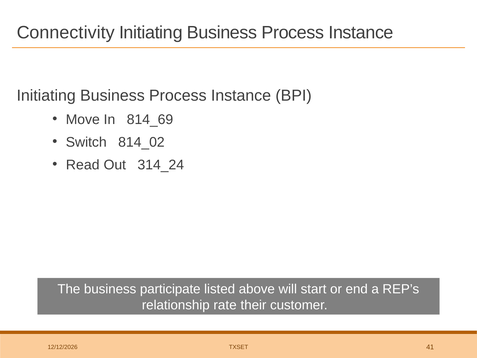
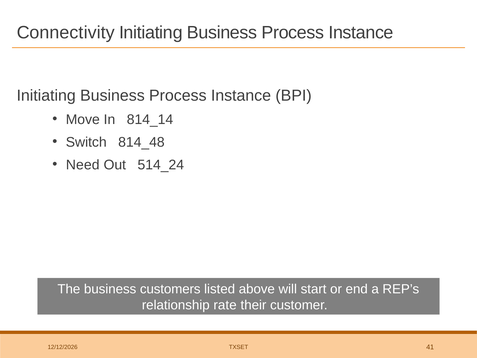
814_69: 814_69 -> 814_14 (150, 119)
814_02: 814_02 -> 814_48 (141, 142)
Read: Read -> Need (83, 165)
314_24: 314_24 -> 514_24 (161, 165)
participate: participate -> customers (170, 289)
